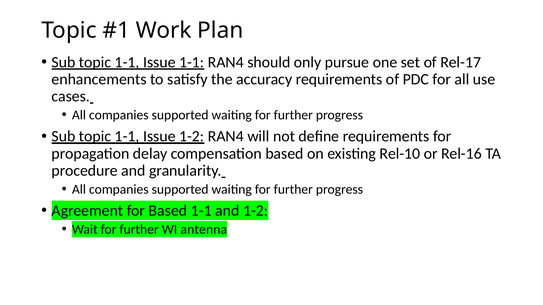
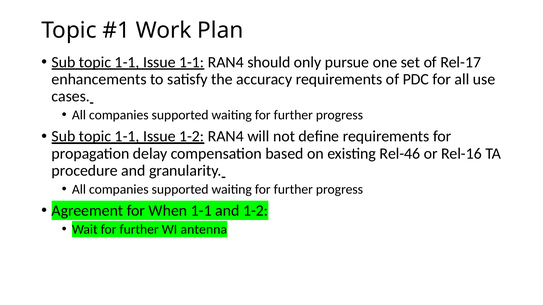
Rel-10: Rel-10 -> Rel-46 (400, 154)
for Based: Based -> When (168, 211)
